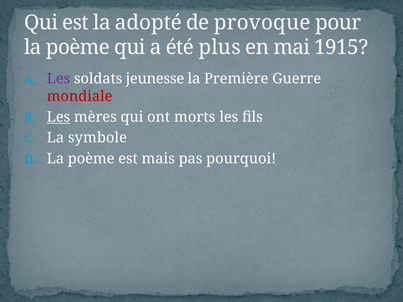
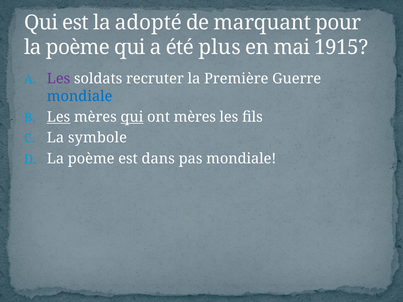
provoque: provoque -> marquant (262, 23)
jeunesse: jeunesse -> recruter (155, 79)
mondiale colour: red -> blue (80, 96)
qui underline: none -> present (132, 117)
ont morts: morts -> mères (195, 117)
mais: mais -> dans (158, 159)
pas pourquoi: pourquoi -> mondiale (241, 159)
